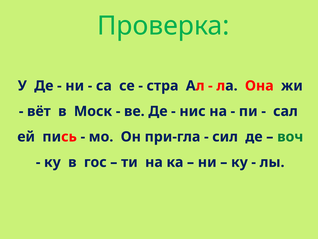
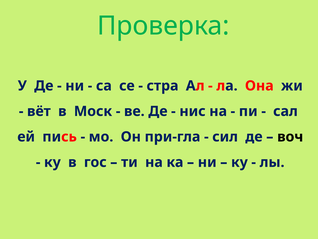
воч colour: green -> black (290, 136)
